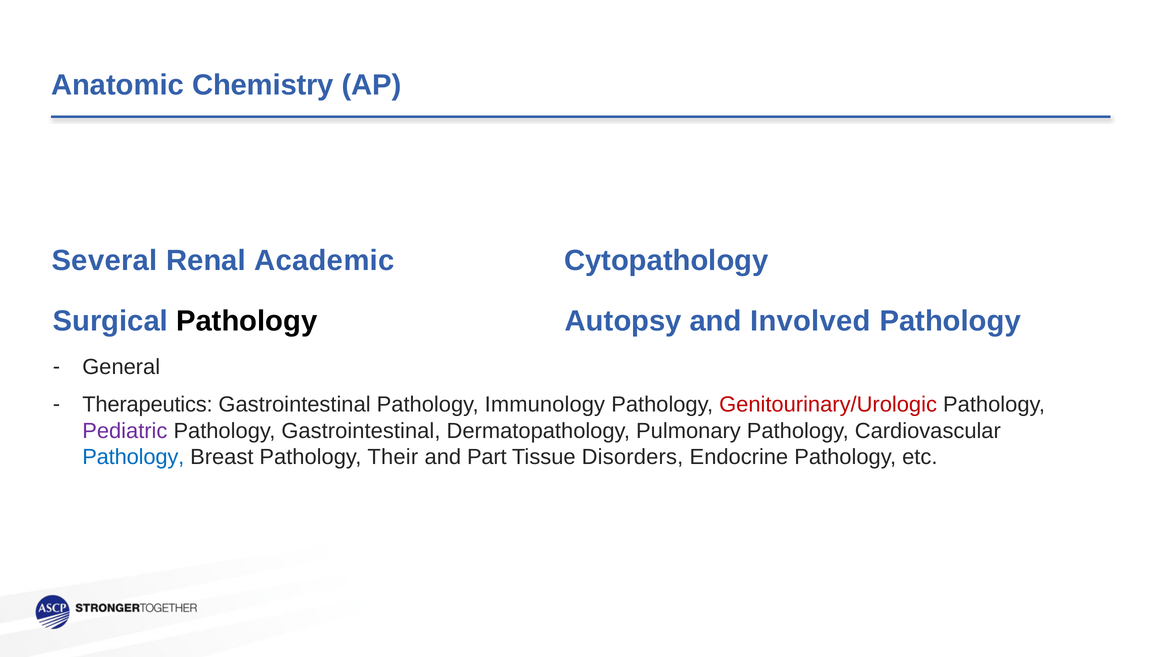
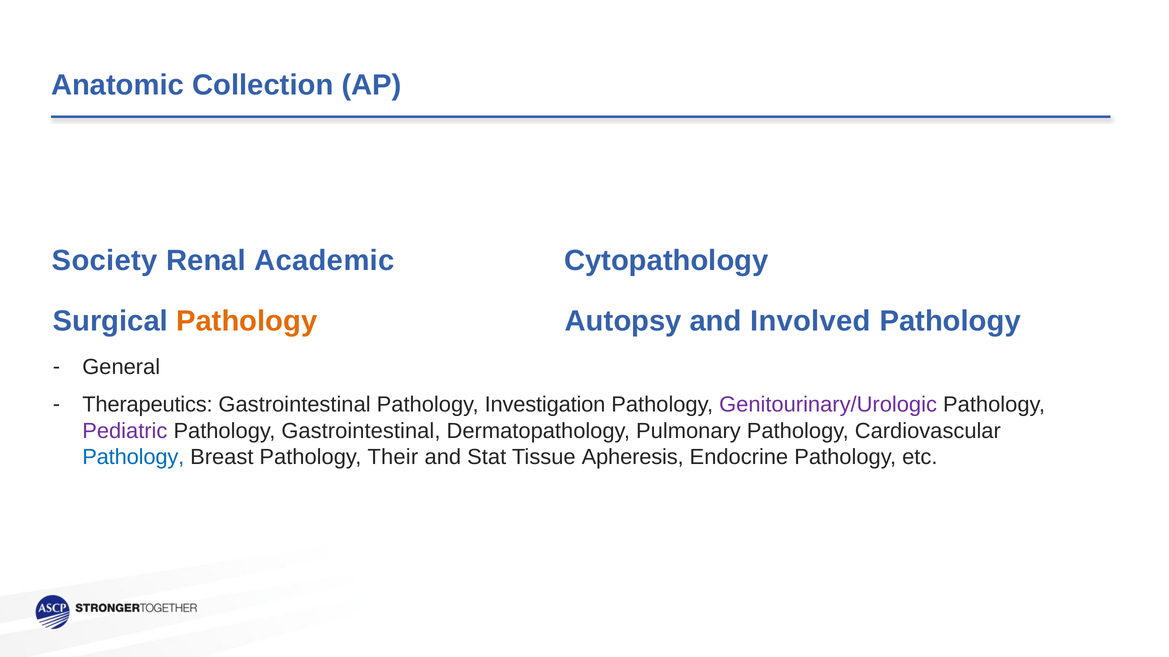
Chemistry: Chemistry -> Collection (263, 85)
Several: Several -> Society (105, 261)
Pathology colour: black -> orange (247, 321)
Immunology: Immunology -> Investigation (545, 405)
Genitourinary/Urologic colour: red -> purple (828, 405)
Part: Part -> Stat (487, 458)
Disorders: Disorders -> Apheresis (633, 458)
